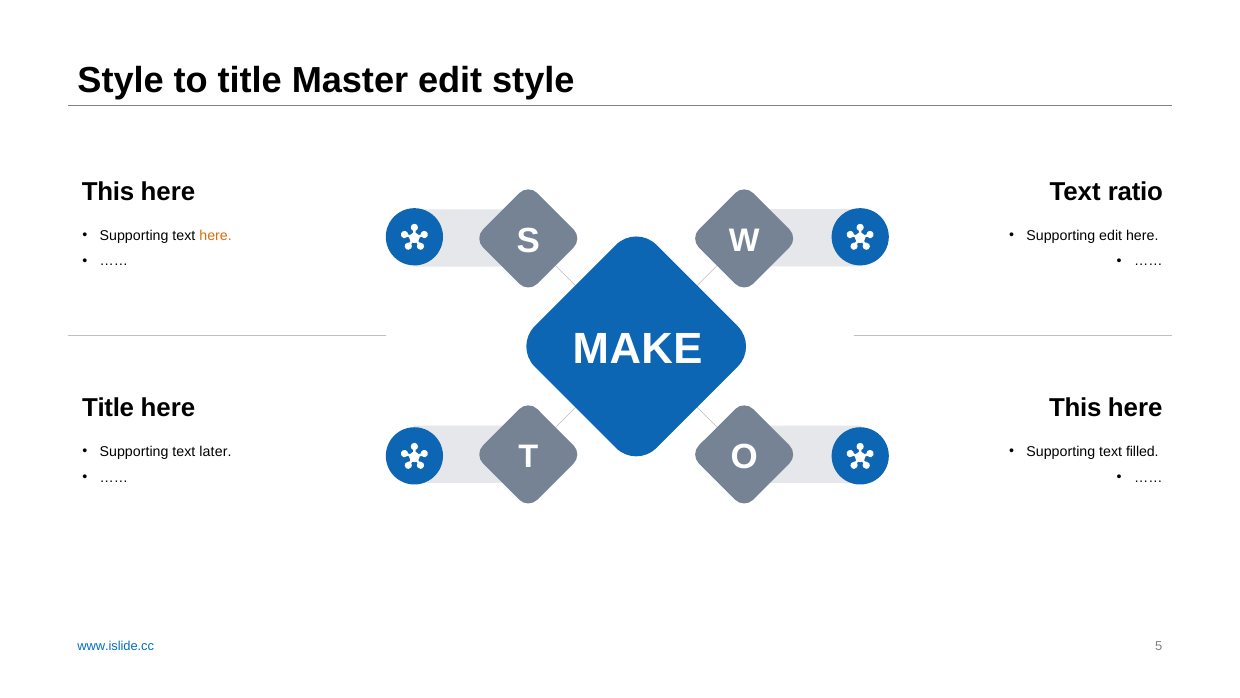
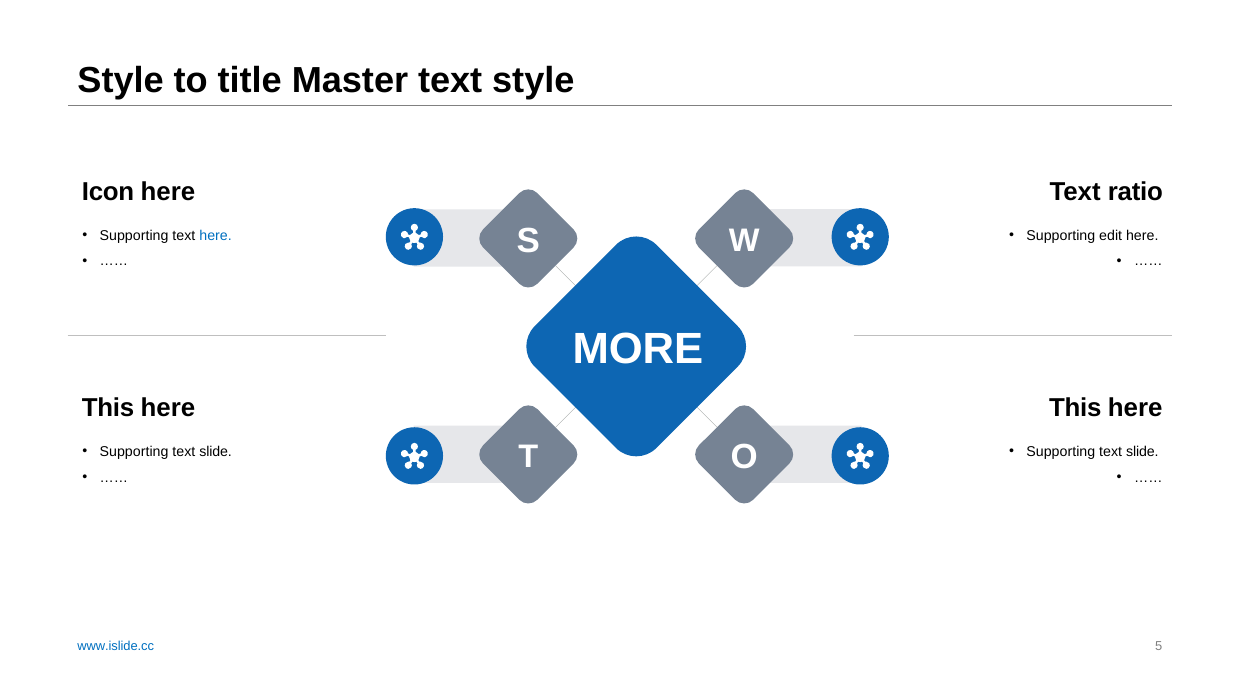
Master edit: edit -> text (450, 80)
This: This -> Icon (108, 192)
here colour: orange -> blue (216, 235)
MAKE: MAKE -> MORE (638, 349)
Title: Title -> This (108, 408)
later: later -> slide (216, 452)
filled: filled -> slide (1142, 452)
